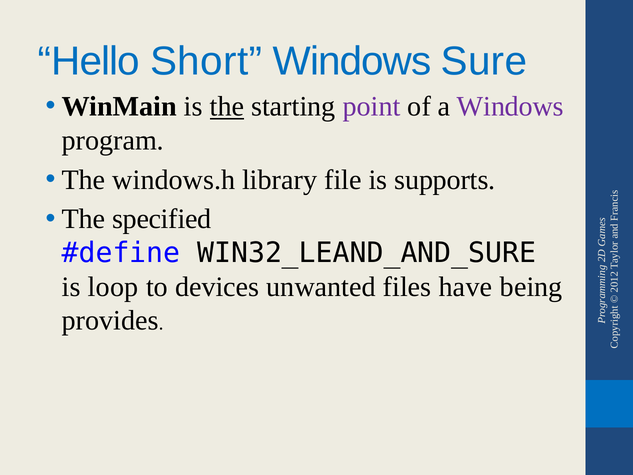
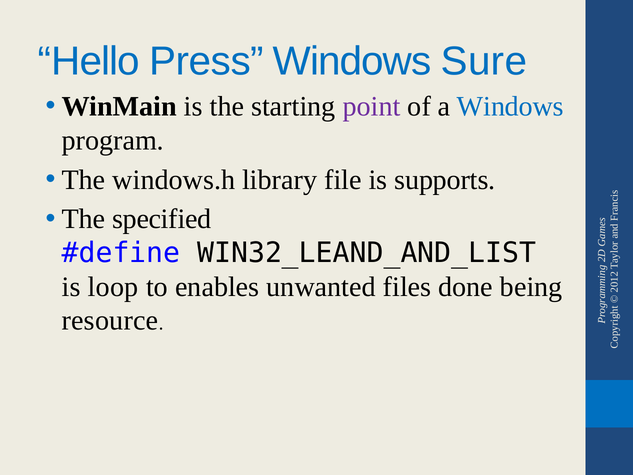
Short: Short -> Press (207, 61)
the underline: present -> none (227, 106)
Windows colour: purple -> blue (510, 106)
WIN32_LEAND_AND_SURE: WIN32_LEAND_AND_SURE -> WIN32_LEAND_AND_LIST (367, 253)
devices: devices -> enables (217, 287)
have: have -> done (466, 287)
provides: provides -> resource (110, 320)
